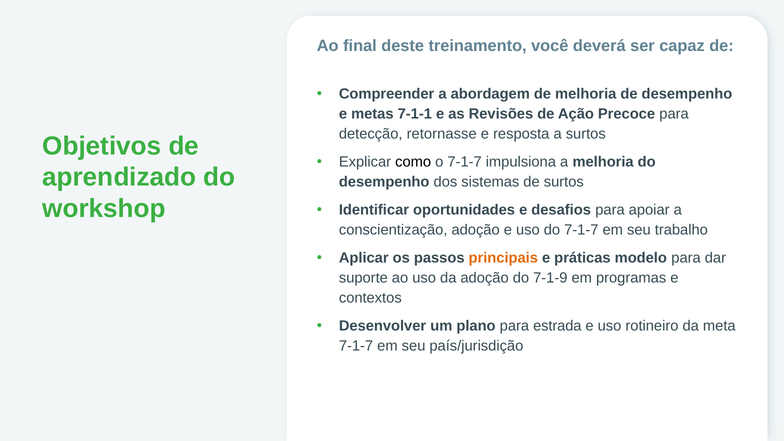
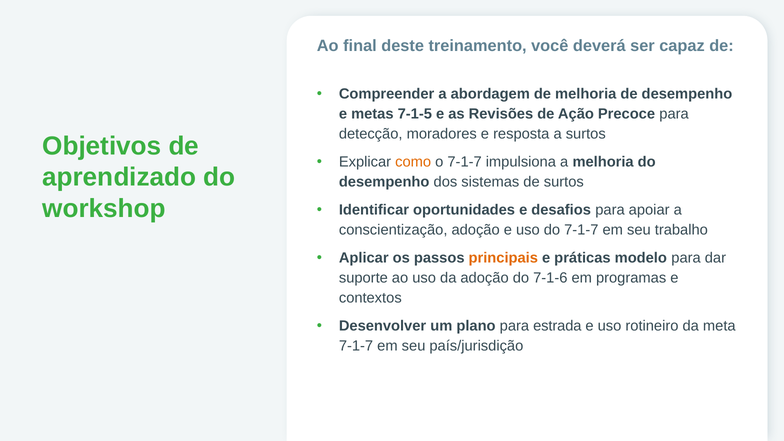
7-1-1: 7-1-1 -> 7-1-5 (415, 114)
retornasse: retornasse -> moradores (442, 134)
como colour: black -> orange (413, 162)
7-1-9: 7-1-9 -> 7-1-6 (550, 278)
